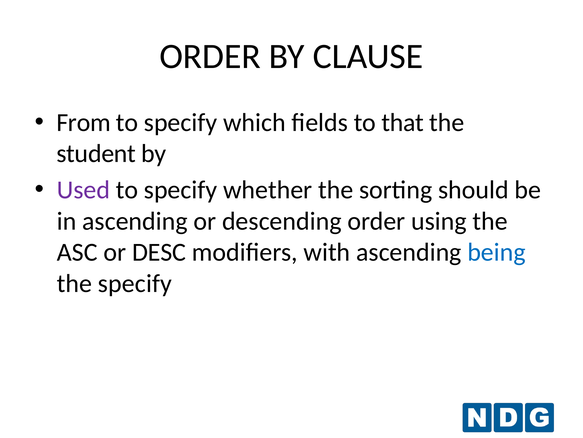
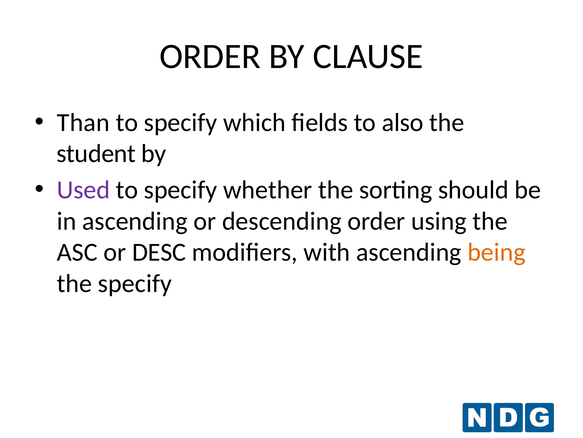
From: From -> Than (83, 122)
that: that -> also (403, 122)
being colour: blue -> orange (497, 252)
